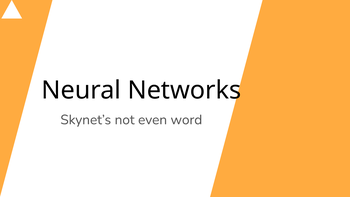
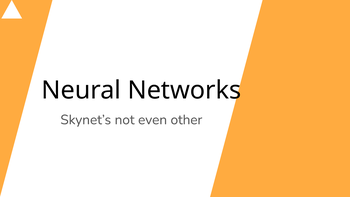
word: word -> other (186, 120)
